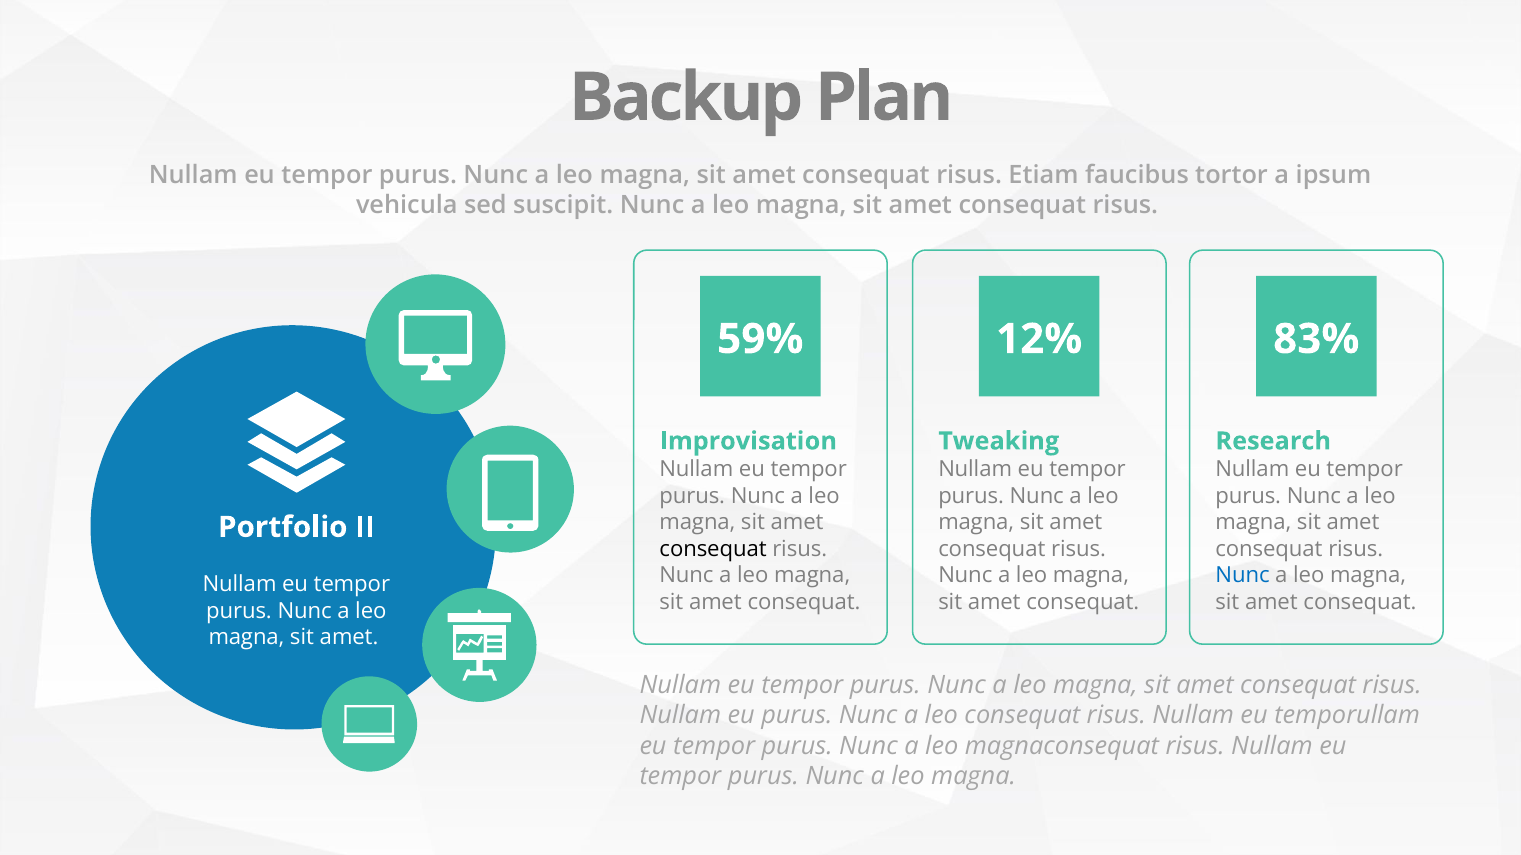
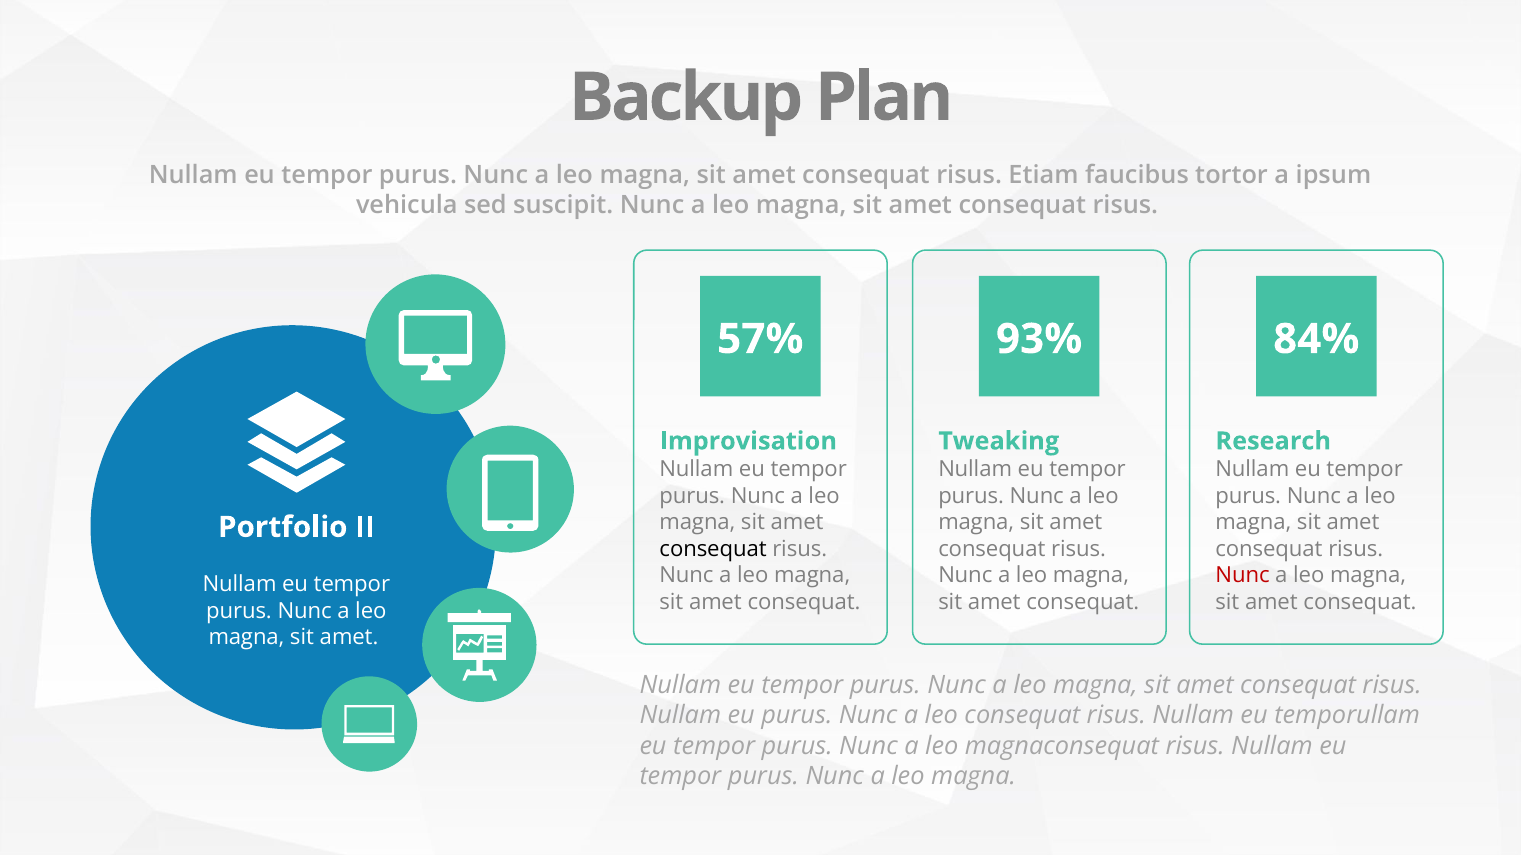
59%: 59% -> 57% (760, 339)
12%: 12% -> 93% (1039, 339)
83%: 83% -> 84% (1316, 339)
Nunc colour: blue -> red (1243, 576)
